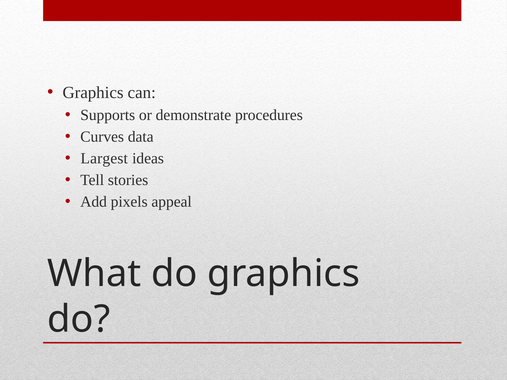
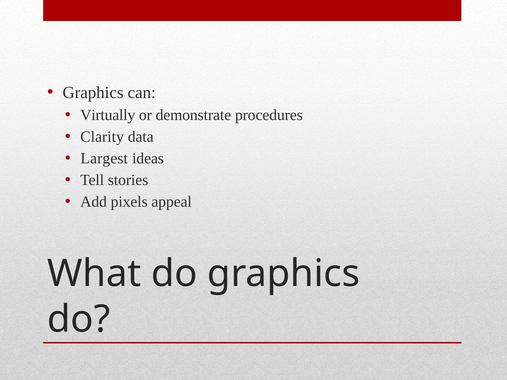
Supports: Supports -> Virtually (108, 115)
Curves: Curves -> Clarity (102, 137)
